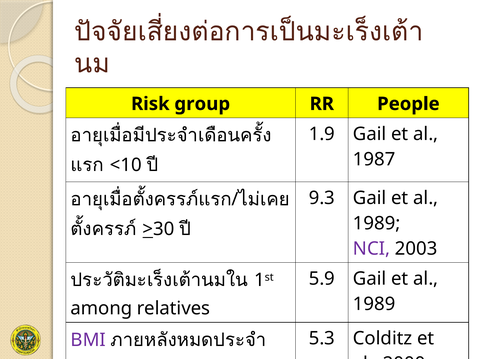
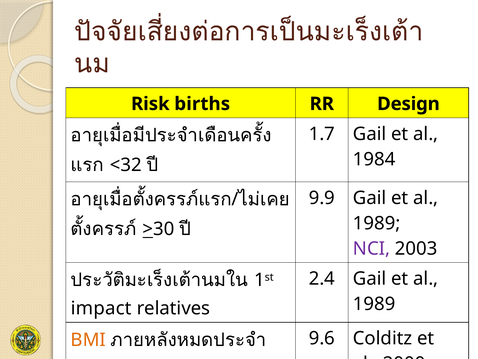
group: group -> births (202, 104)
People: People -> Design (408, 104)
1.9: 1.9 -> 1.7 (322, 134)
1987: 1987 -> 1984 (374, 159)
<10: <10 -> <32 (126, 165)
9.3: 9.3 -> 9.9 (322, 198)
5.9: 5.9 -> 2.4 (322, 278)
among: among -> impact (101, 308)
5.3: 5.3 -> 9.6 (322, 338)
BMI colour: purple -> orange (88, 339)
